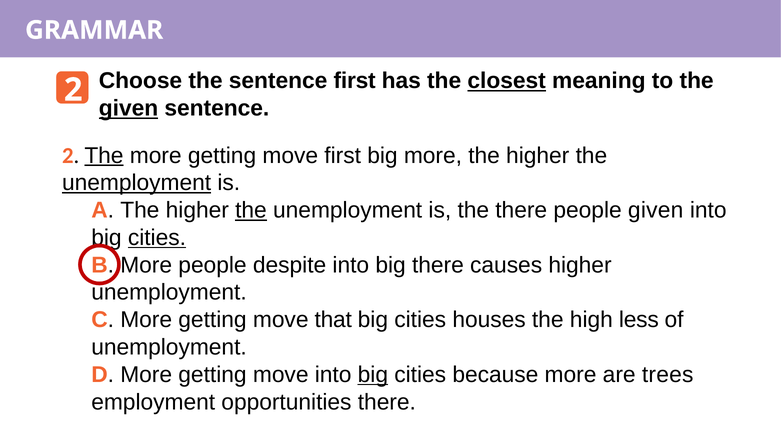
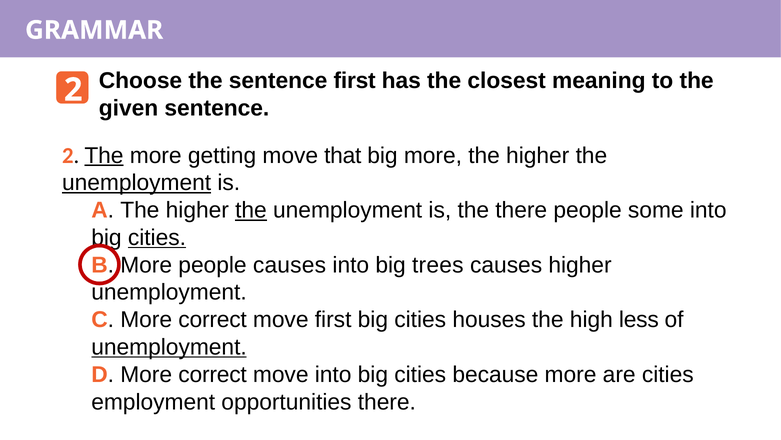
closest underline: present -> none (507, 81)
given underline: present -> none (129, 108)
move first: first -> that (343, 155)
people given: given -> some (656, 210)
people despite: despite -> causes (289, 265)
big there: there -> trees (438, 265)
C More getting: getting -> correct (213, 319)
move that: that -> first (333, 319)
unemployment underline: none -> present (169, 347)
D More getting: getting -> correct (213, 374)
big underline: present -> none (373, 374)
are trees: trees -> cities (668, 374)
